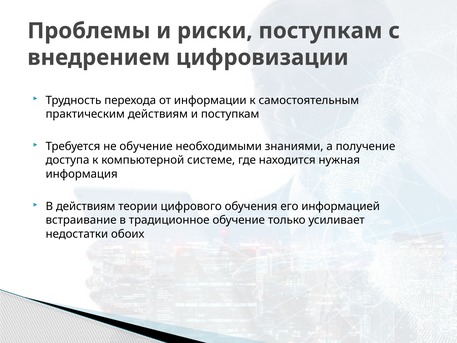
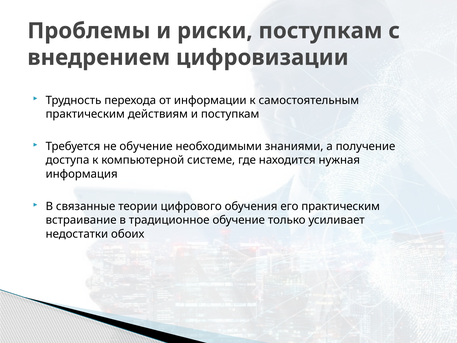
В действиям: действиям -> связанные (86, 206)
его информацией: информацией -> практическим (341, 206)
